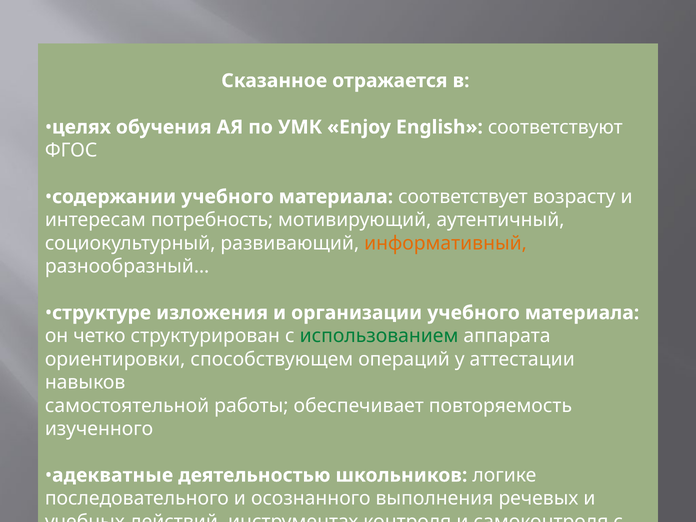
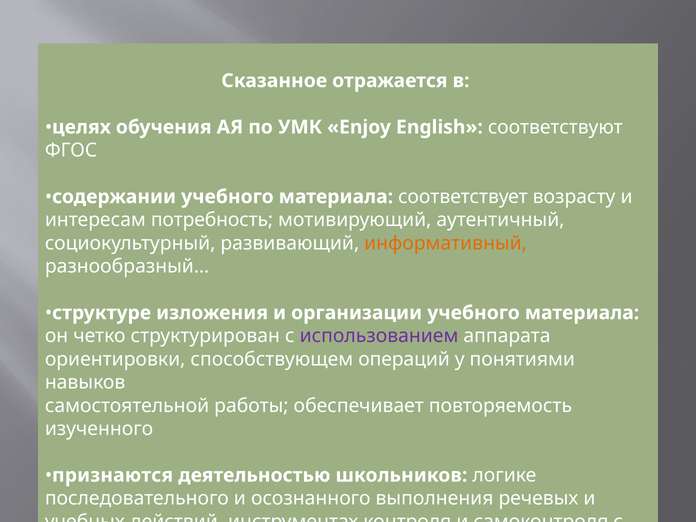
использованием colour: green -> purple (379, 336)
у аттестации: аттестации -> понятиями (522, 359)
адекватные: адекватные -> признаются (113, 475)
